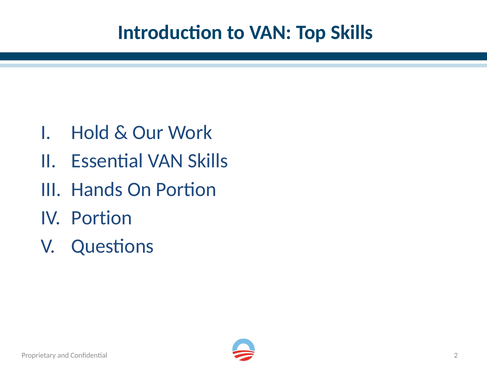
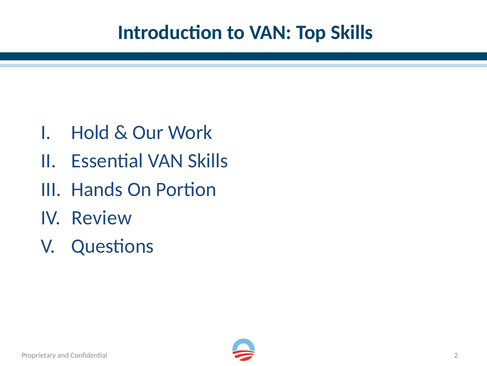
Portion: Portion -> Review (102, 217)
